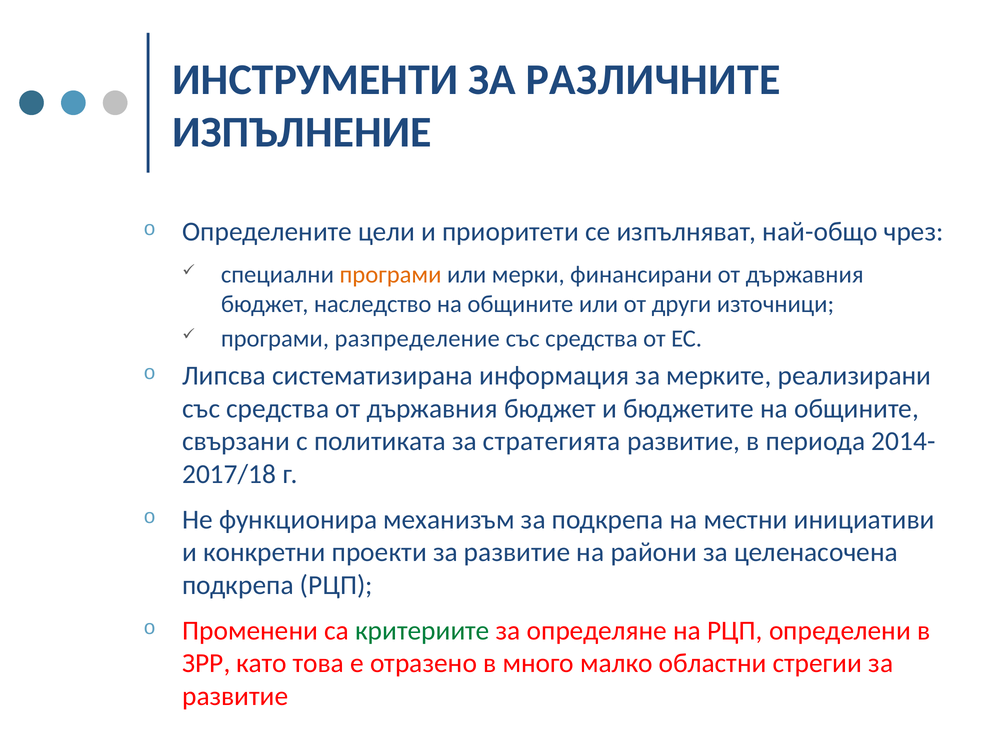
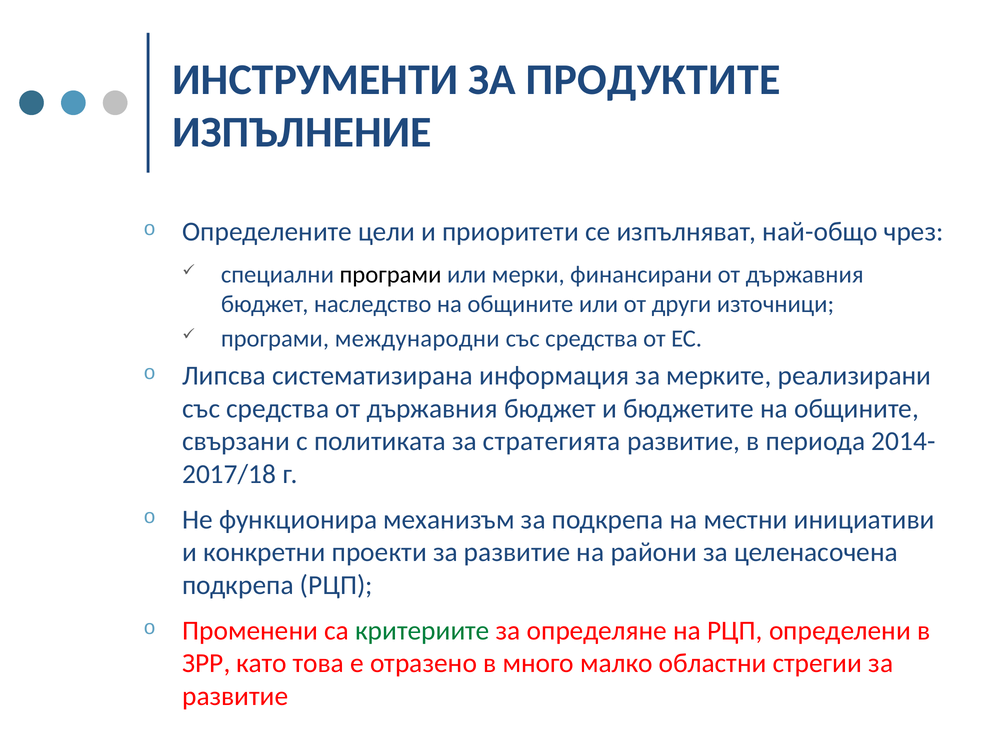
РАЗЛИЧНИТЕ: РАЗЛИЧНИТЕ -> ПРОДУКТИТЕ (653, 80)
програми colour: orange -> black (391, 275)
разпределение: разпределение -> международни (417, 339)
